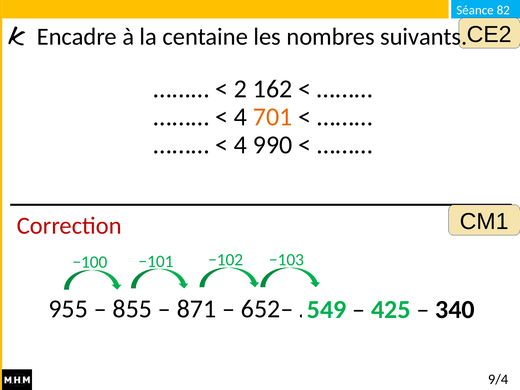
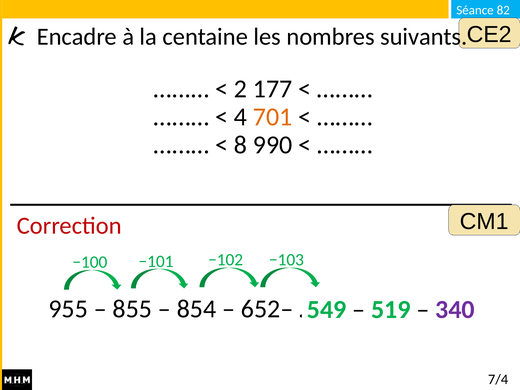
162: 162 -> 177 (273, 89)
4: 4 -> 8 (240, 145)
871: 871 -> 854 (197, 309)
425: 425 -> 519 (391, 309)
340 colour: black -> purple (455, 309)
9/4: 9/4 -> 7/4 (498, 379)
